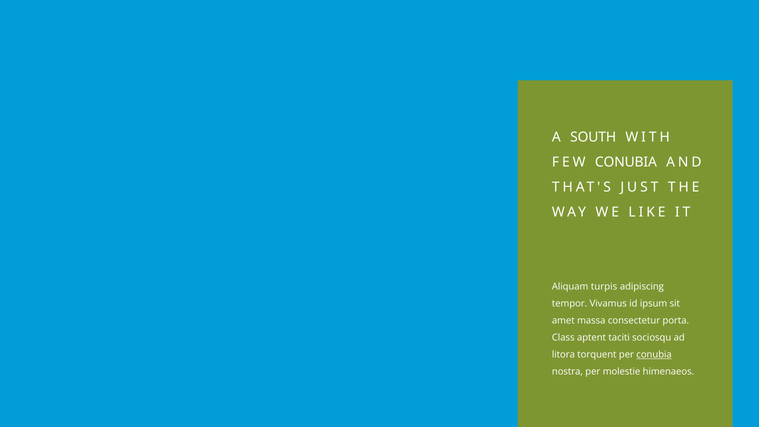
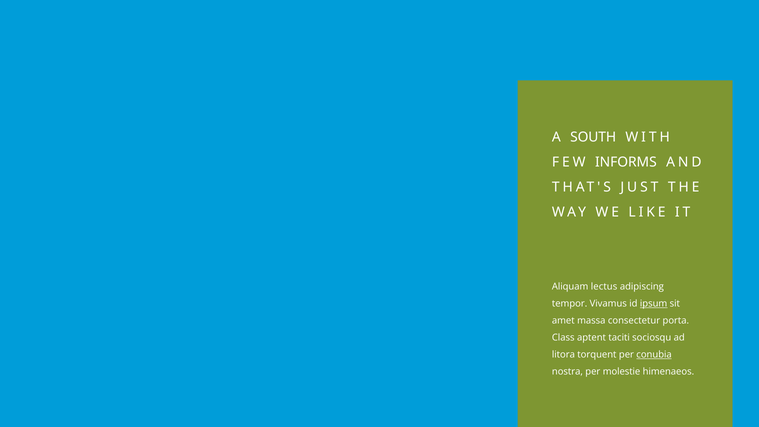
FEW CONUBIA: CONUBIA -> INFORMS (626, 162)
turpis: turpis -> lectus (604, 286)
ipsum underline: none -> present (654, 303)
